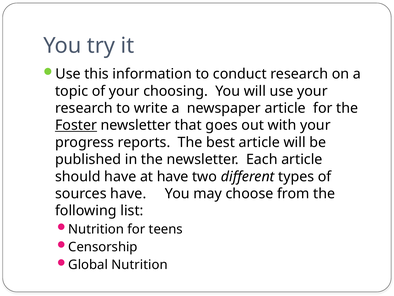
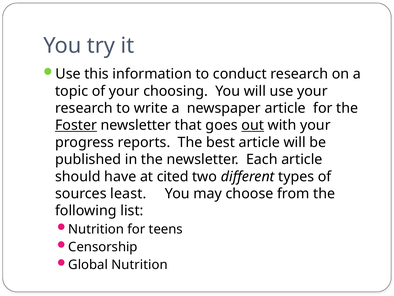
out underline: none -> present (253, 125)
at have: have -> cited (173, 176)
sources have: have -> least (128, 193)
